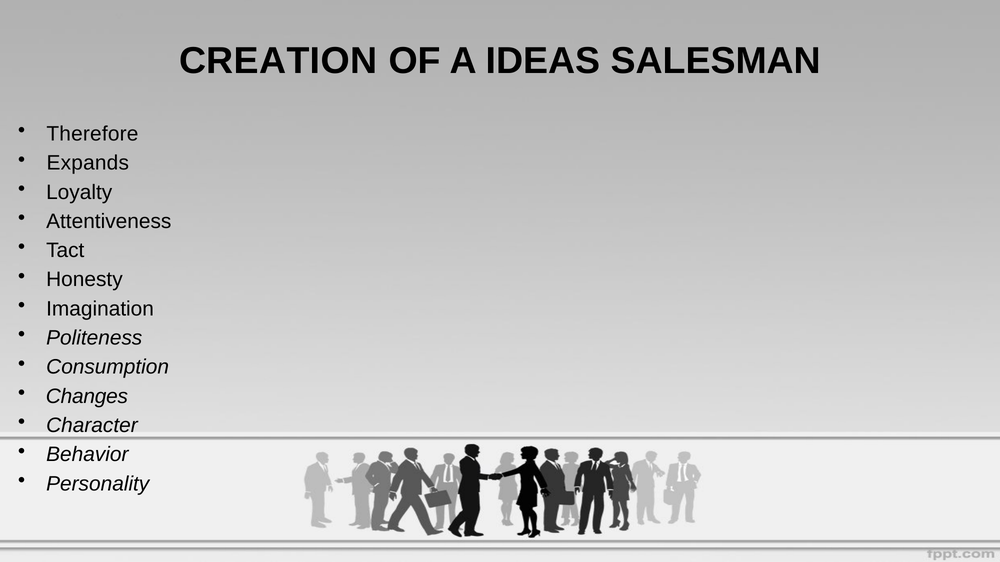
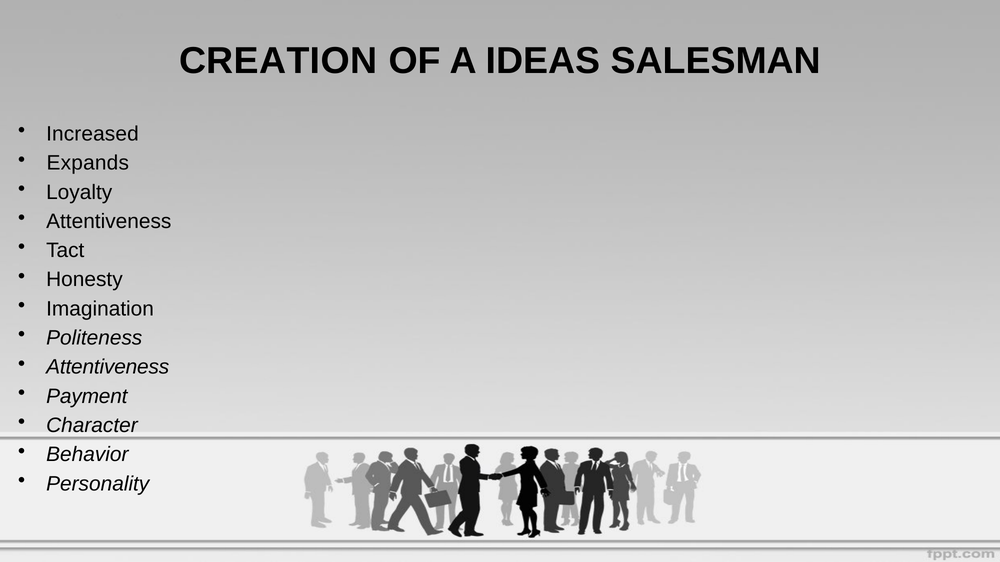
Therefore: Therefore -> Increased (92, 134)
Consumption: Consumption -> Attentiveness (108, 367)
Changes: Changes -> Payment (87, 397)
